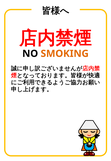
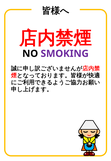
SMOKING colour: orange -> purple (65, 53)
